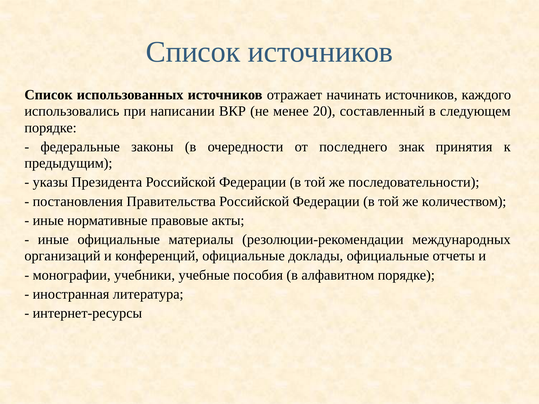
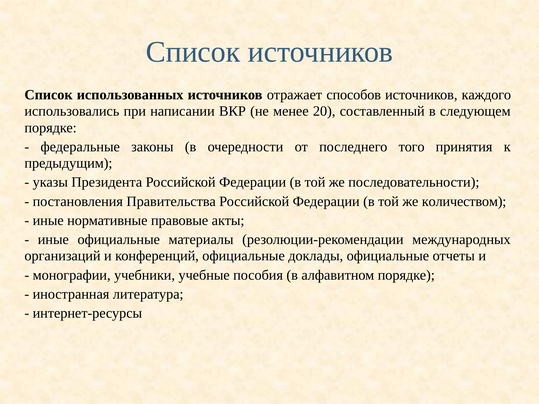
начинать: начинать -> способов (354, 95)
знак: знак -> того (412, 147)
